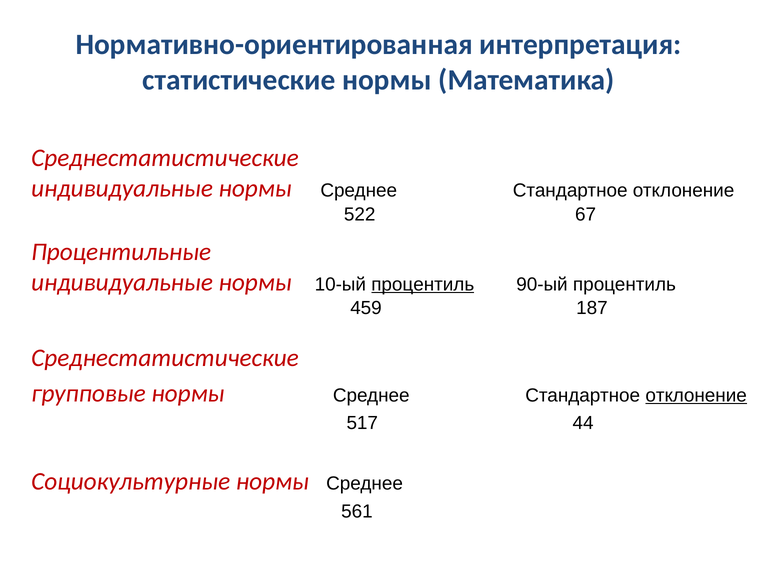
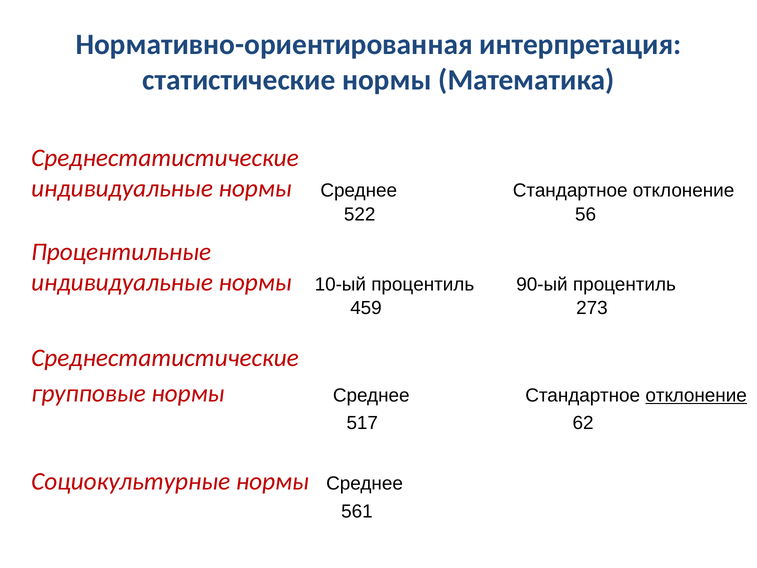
67: 67 -> 56 (586, 214)
процентиль underline: present -> none (423, 284)
187: 187 -> 273 (592, 308)
44: 44 -> 62 (583, 423)
